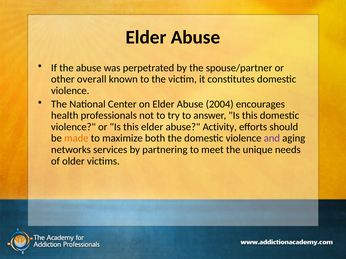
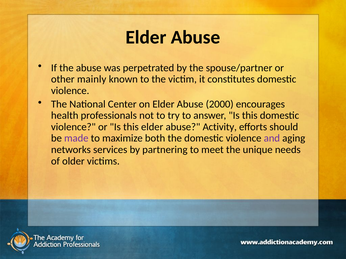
overall: overall -> mainly (92, 79)
2004: 2004 -> 2000 (220, 104)
made colour: orange -> purple (76, 139)
